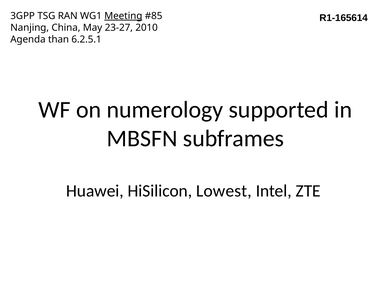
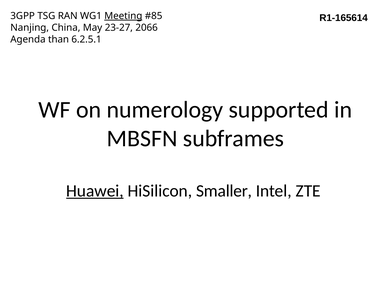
2010: 2010 -> 2066 (147, 28)
Huawei underline: none -> present (95, 191)
Lowest: Lowest -> Smaller (224, 191)
